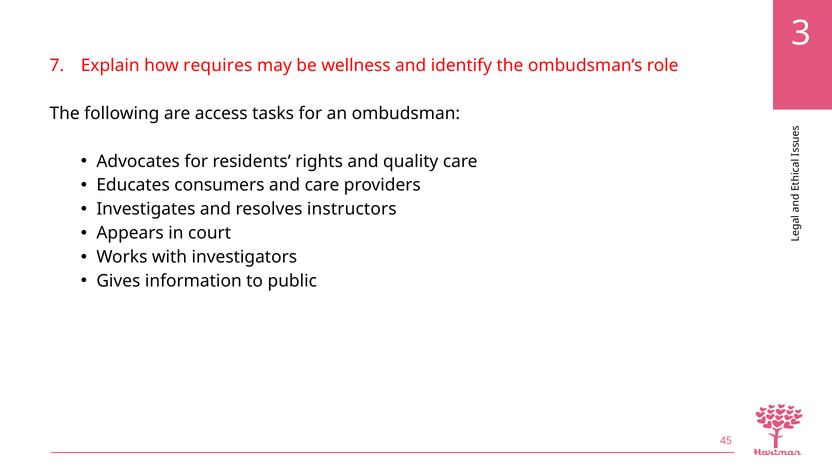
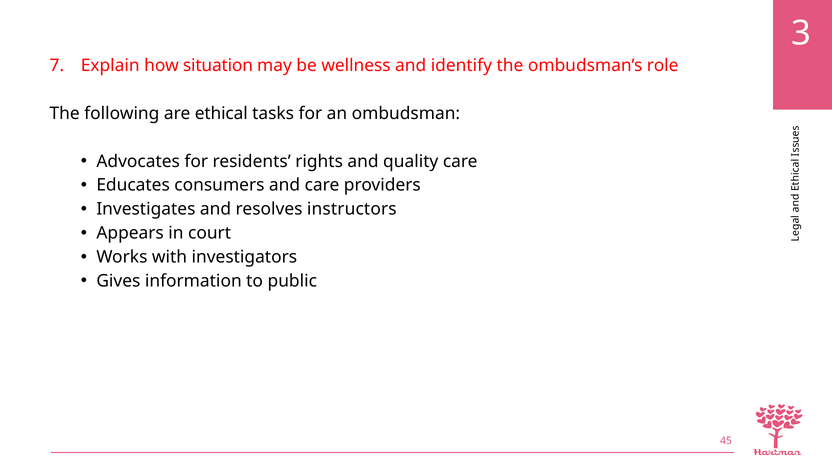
requires: requires -> situation (218, 66)
access: access -> ethical (221, 113)
